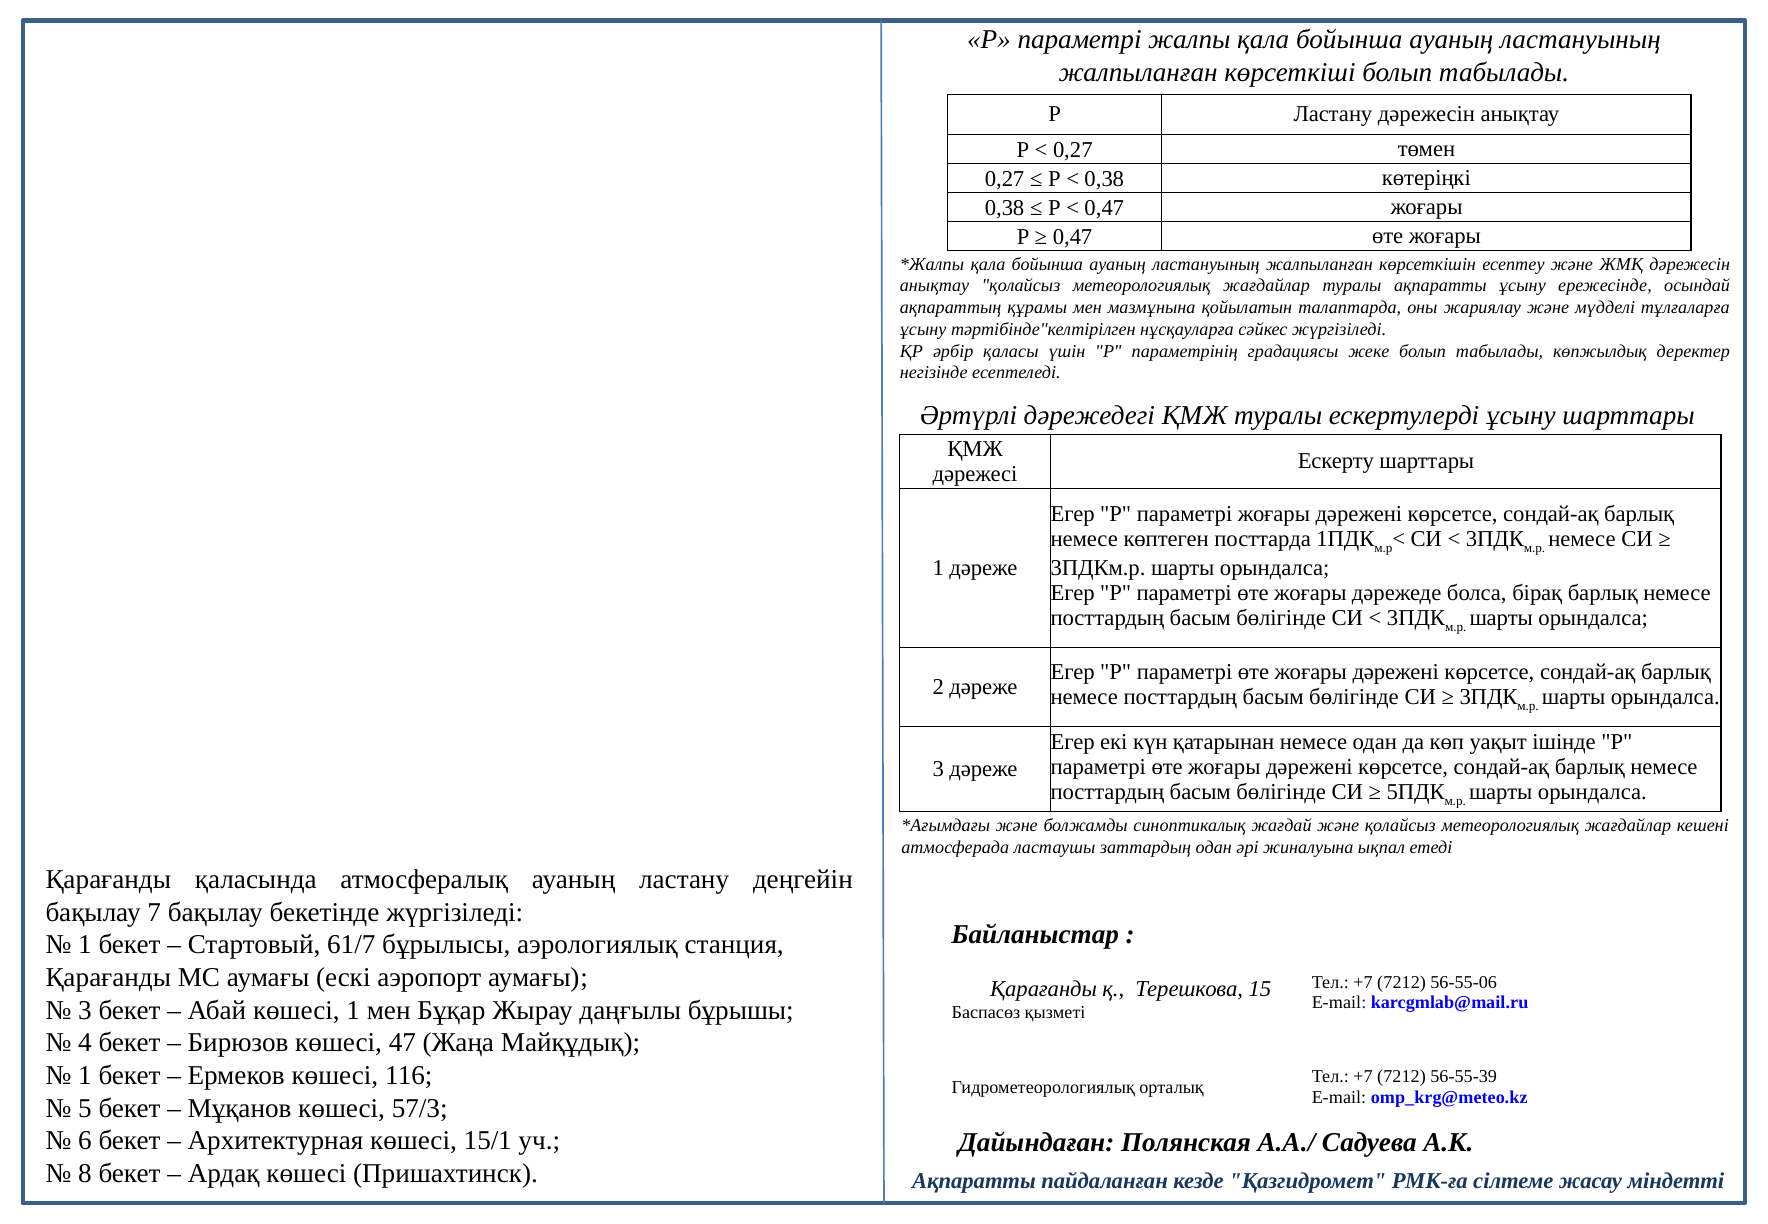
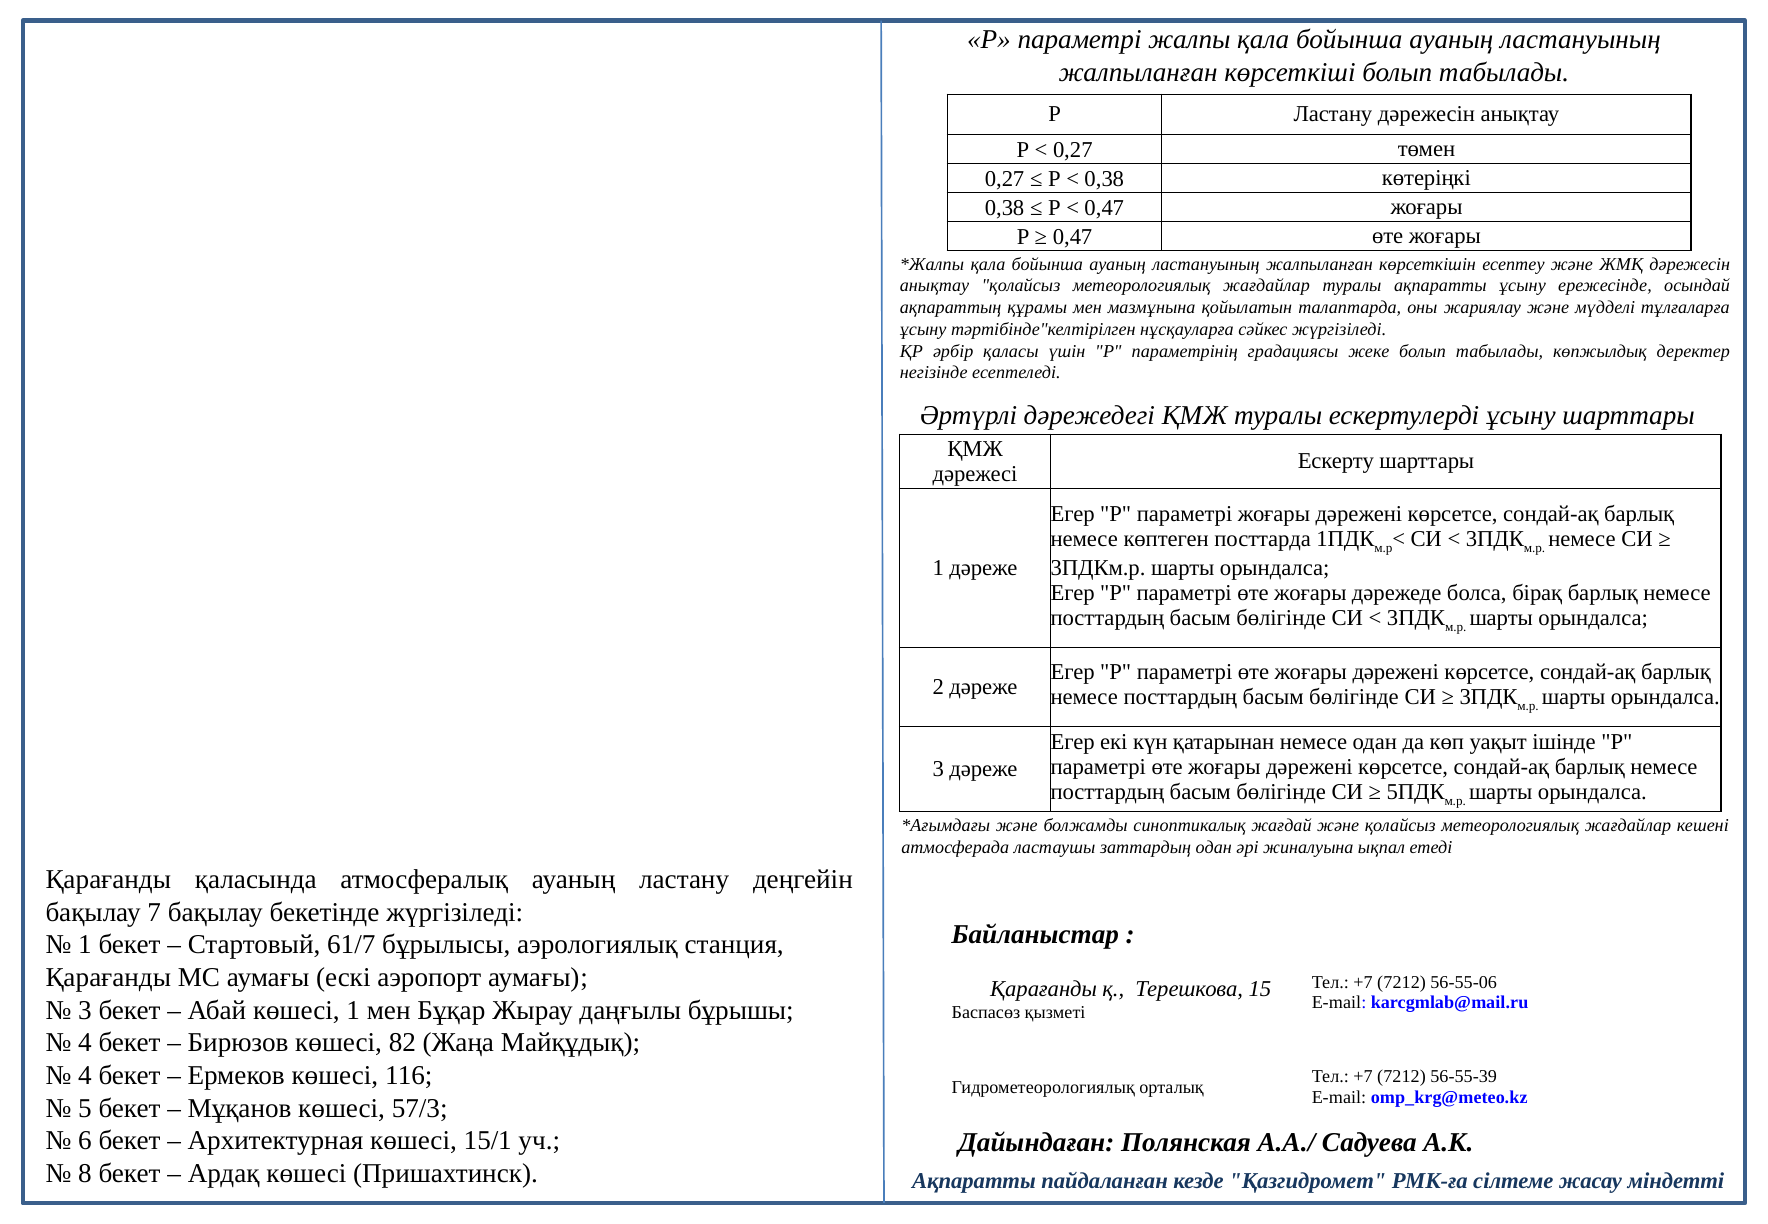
47: 47 -> 82 (402, 1043)
1: 1 -> 4 (85, 1075)
